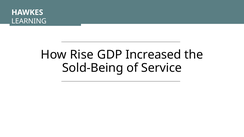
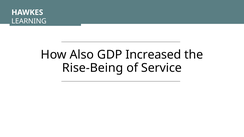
Rise: Rise -> Also (82, 55)
Sold-Being: Sold-Being -> Rise-Being (93, 68)
